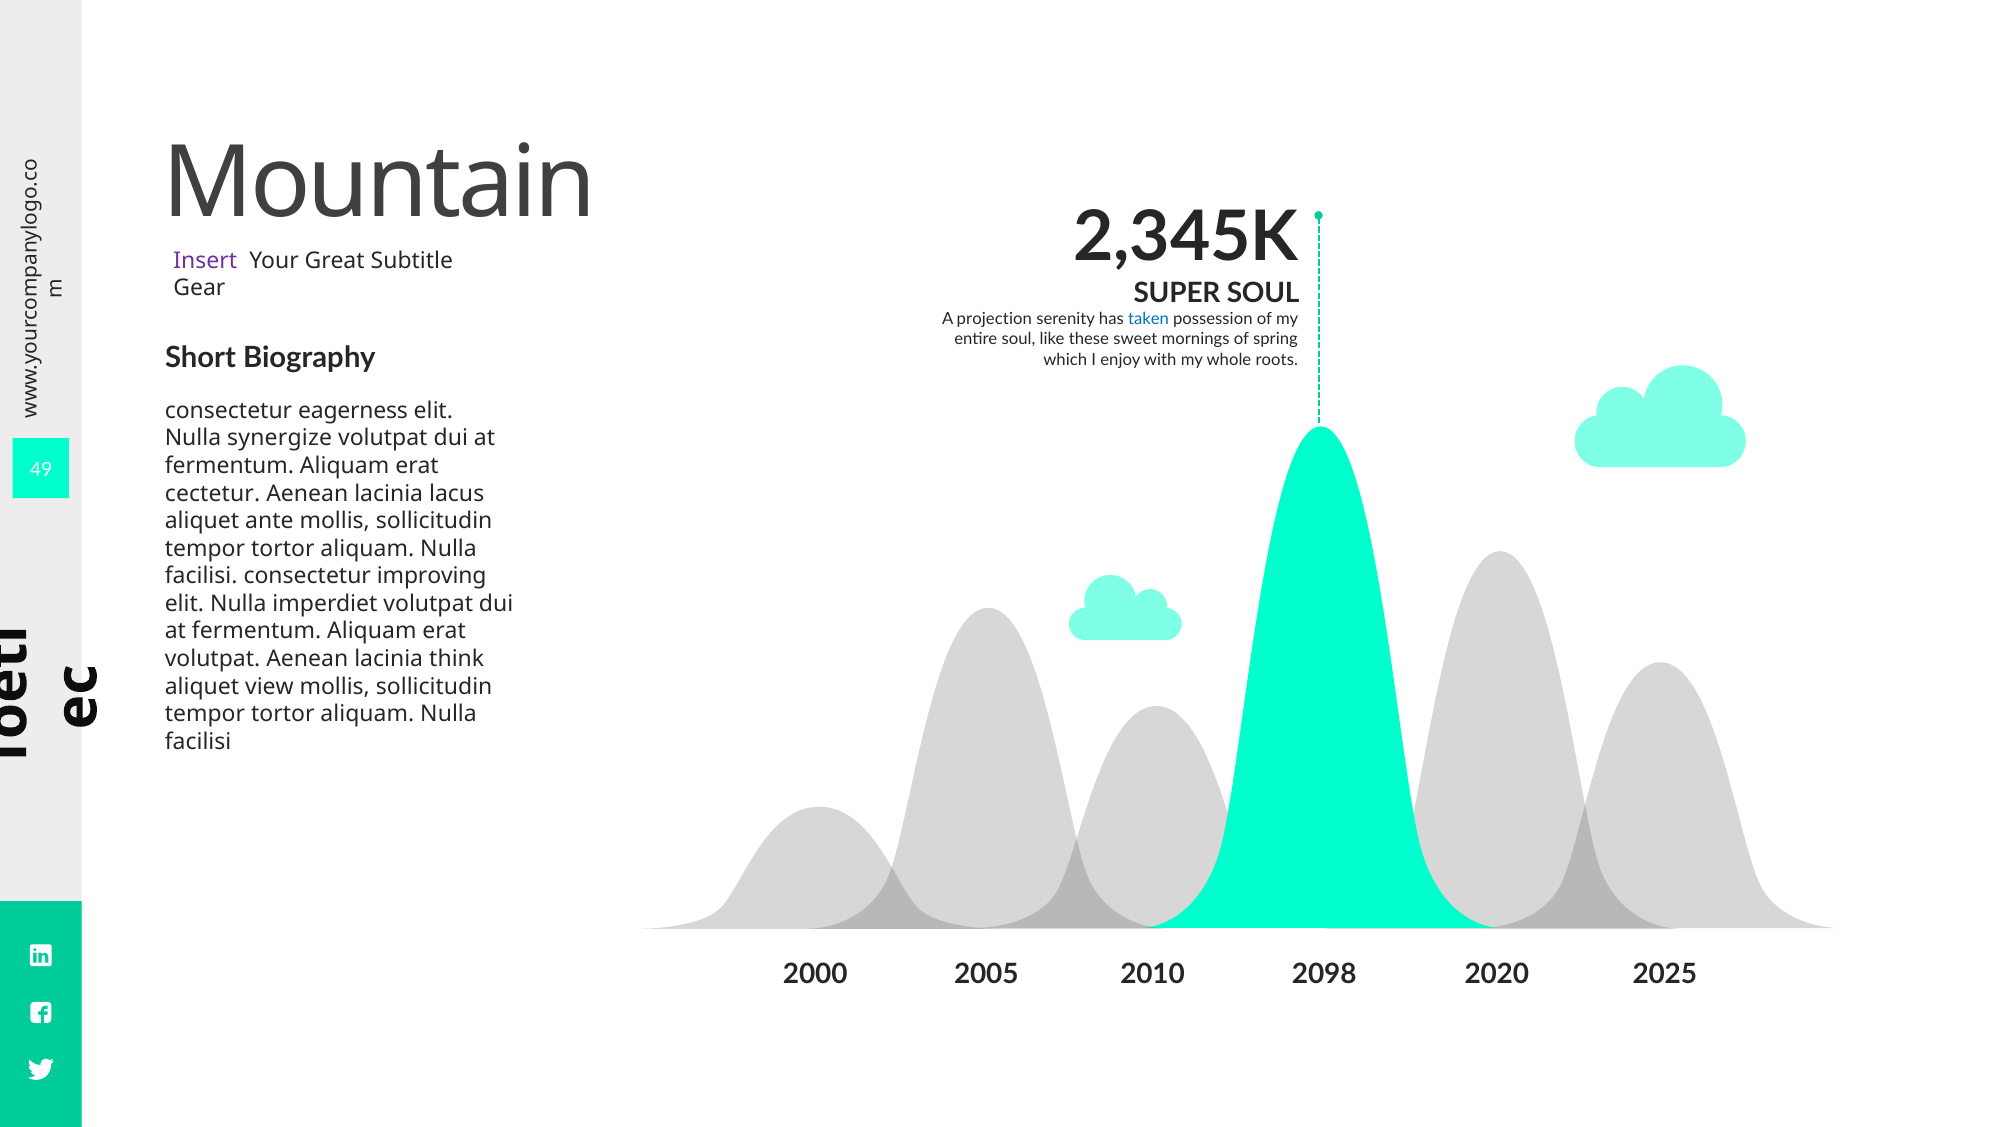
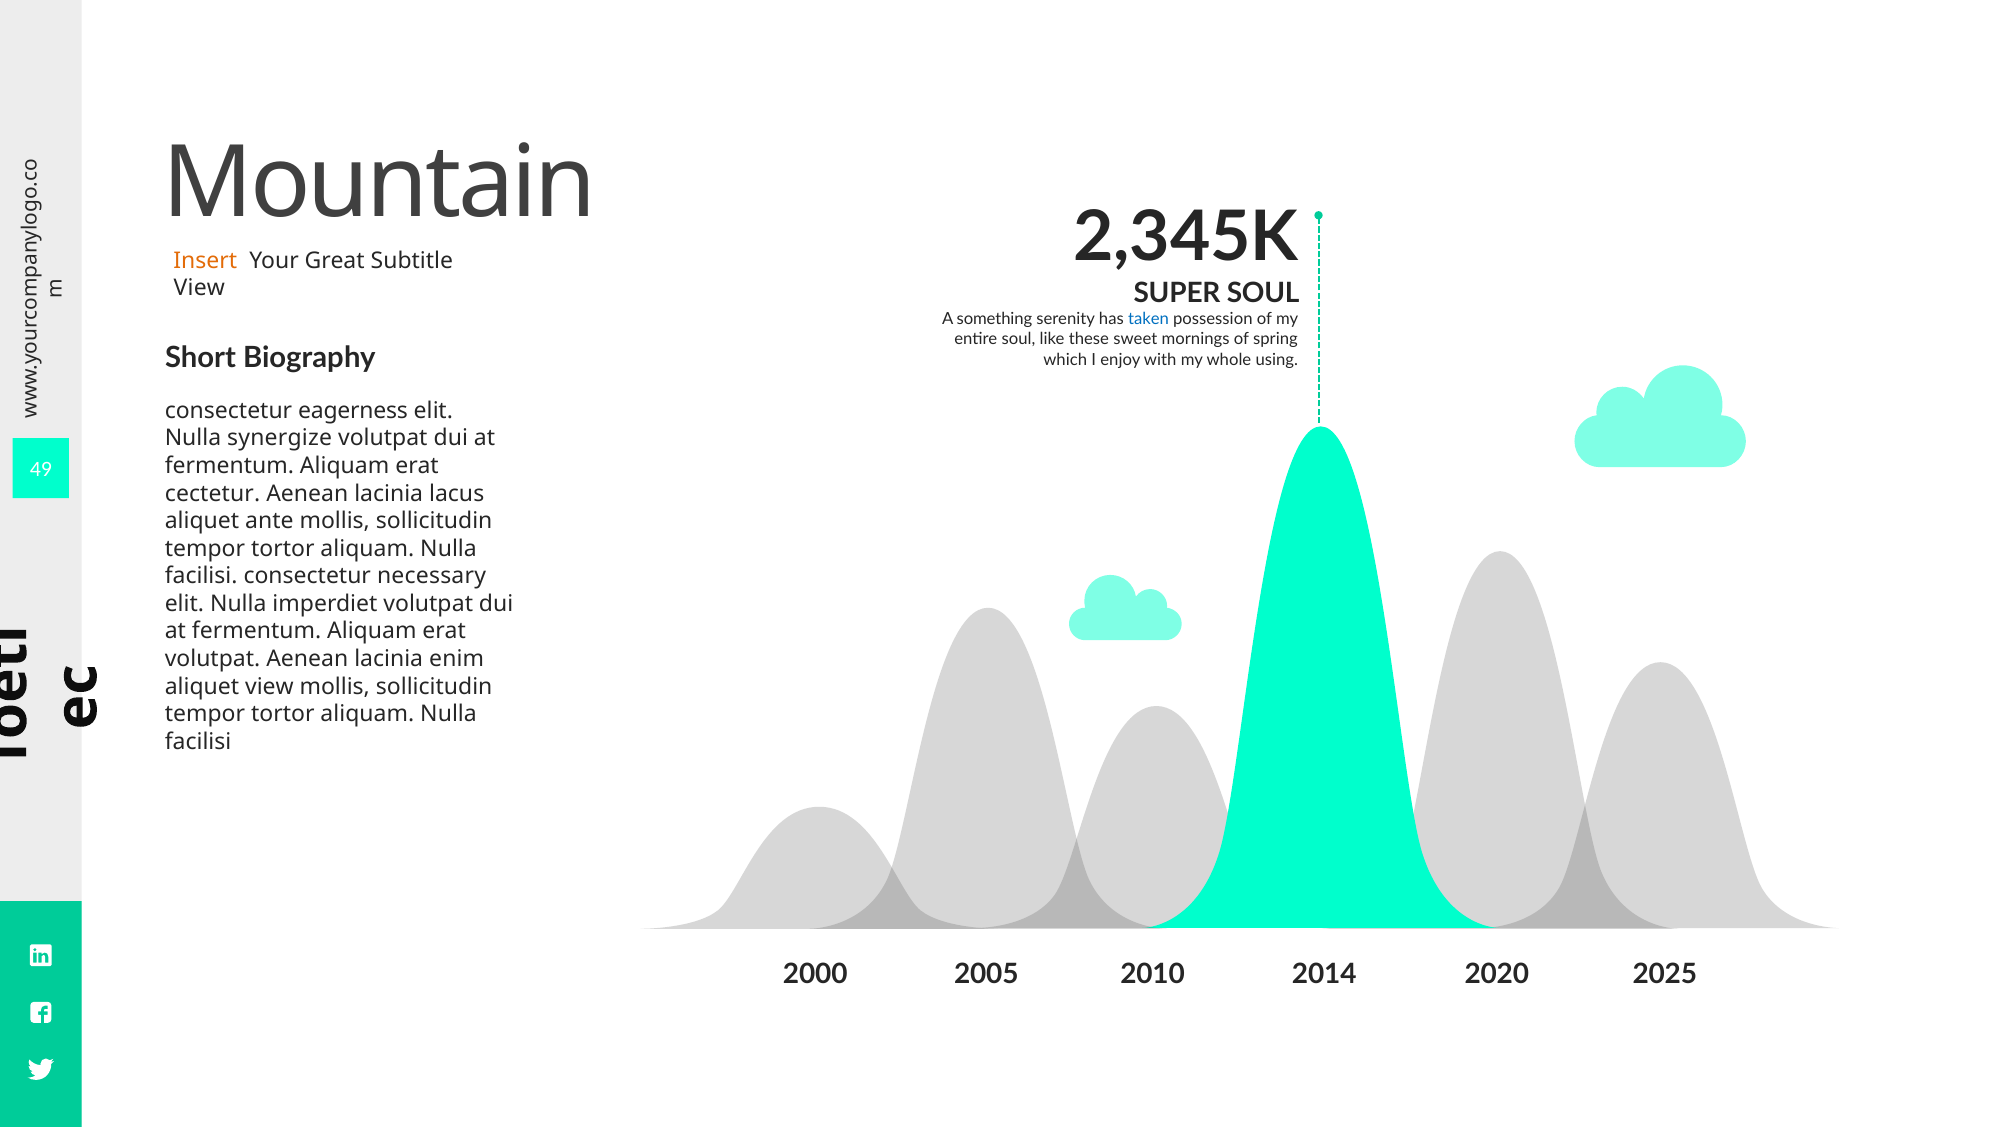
Insert colour: purple -> orange (205, 261)
Gear: Gear -> View (199, 288)
projection: projection -> something (994, 319)
roots: roots -> using (1277, 360)
improving: improving -> necessary (432, 576)
think: think -> enim (457, 659)
2098: 2098 -> 2014 (1324, 974)
